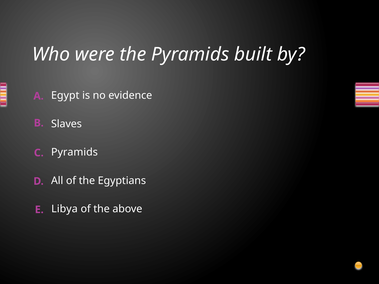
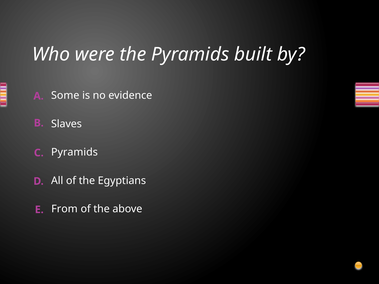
Egypt: Egypt -> Some (65, 95)
Libya: Libya -> From (64, 209)
